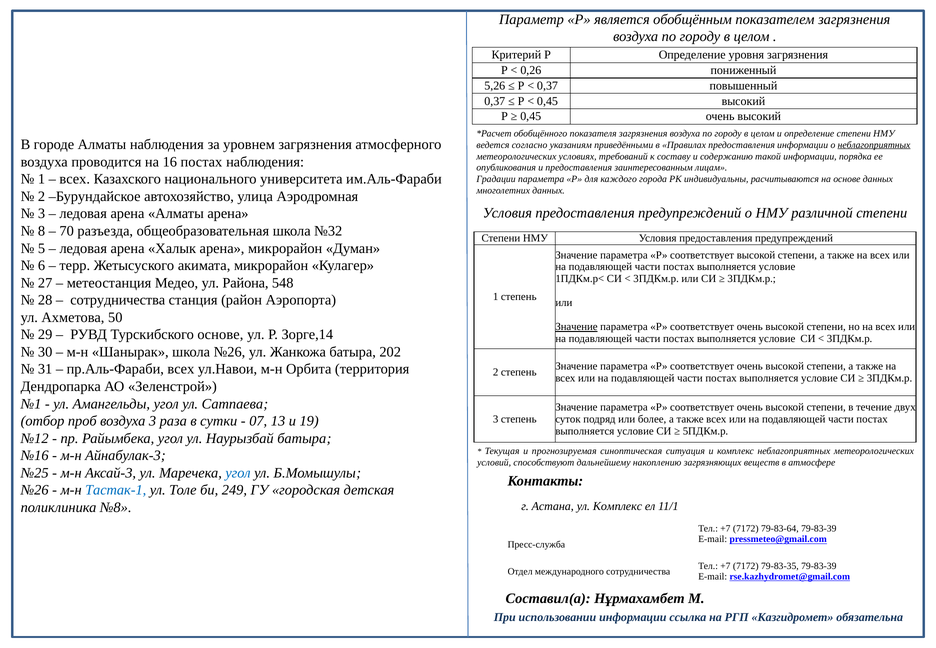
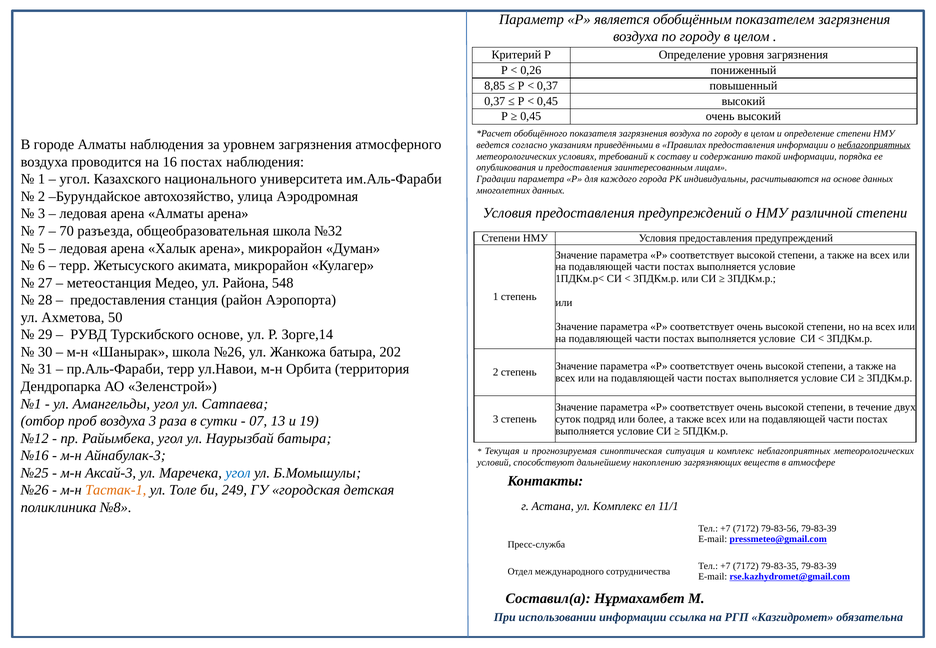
5,26: 5,26 -> 8,85 (495, 86)
всех: всех -> угол (75, 179)
8: 8 -> 7 (42, 231)
сотрудничества: сотрудничества -> предоставления (118, 300)
Значение underline: present -> none (576, 327)
пр.Аль-Фараби всех: всех -> терр (181, 369)
Тастак-1 colour: blue -> orange (116, 490)
79-83-64: 79-83-64 -> 79-83-56 (780, 529)
